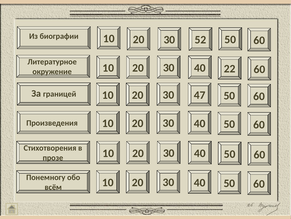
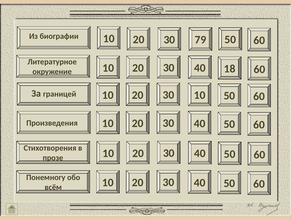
52: 52 -> 79 (200, 40)
22: 22 -> 18 (230, 68)
30 47: 47 -> 10 (200, 95)
